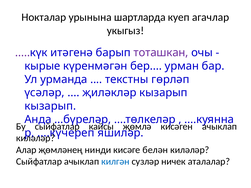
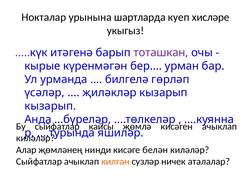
агачлар: агачлар -> хисләре (211, 17)
текстны: текстны -> билгелә (127, 79)
....күчереп: ....күчереп -> ....турында (66, 133)
килгән colour: blue -> orange (115, 162)
